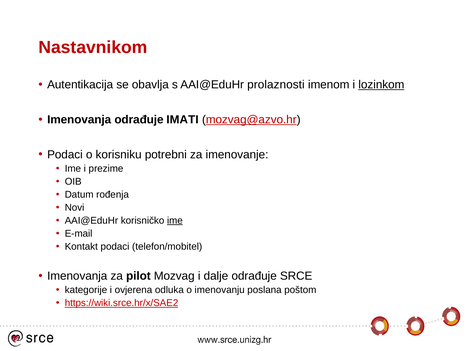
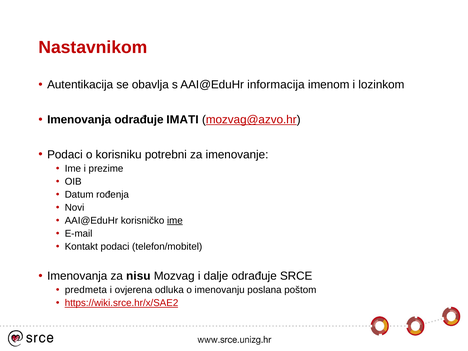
prolaznosti: prolaznosti -> informacija (276, 85)
lozinkom underline: present -> none (381, 85)
pilot: pilot -> nisu (138, 276)
kategorije: kategorije -> predmeta (86, 290)
